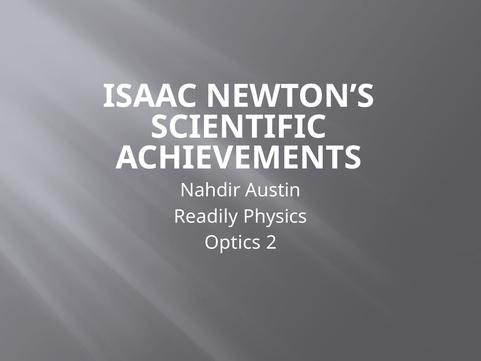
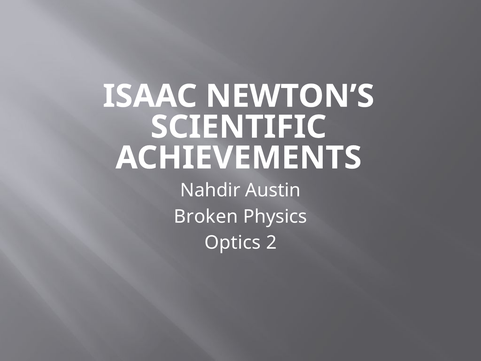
Readily: Readily -> Broken (206, 216)
